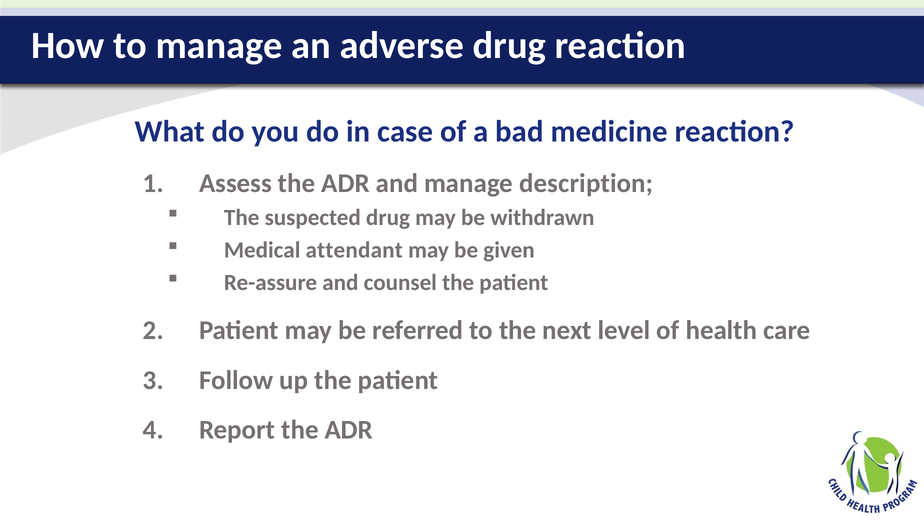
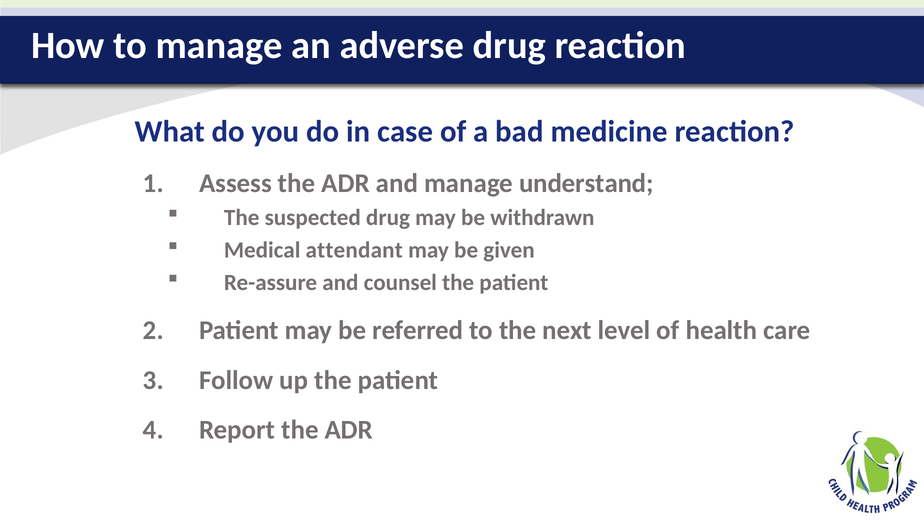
description: description -> understand (586, 183)
